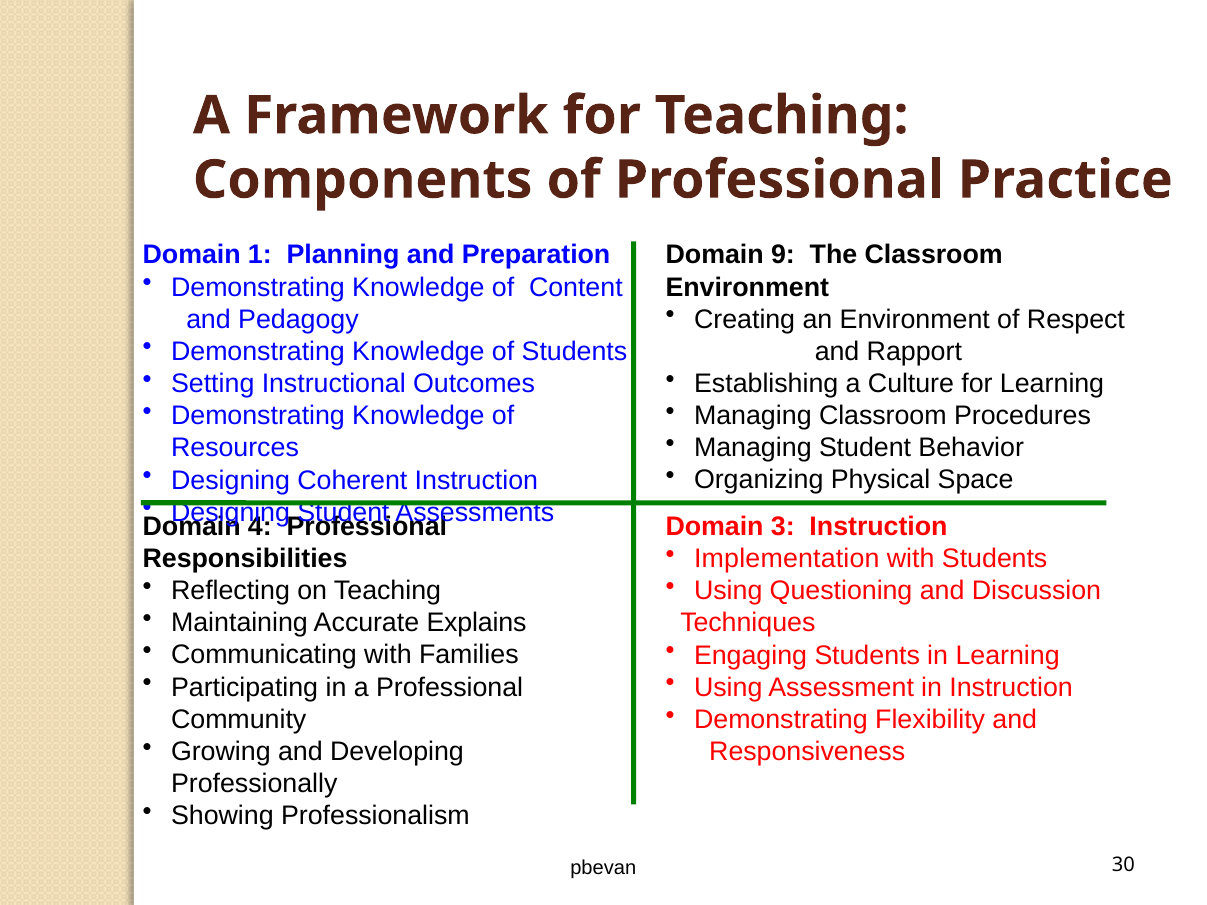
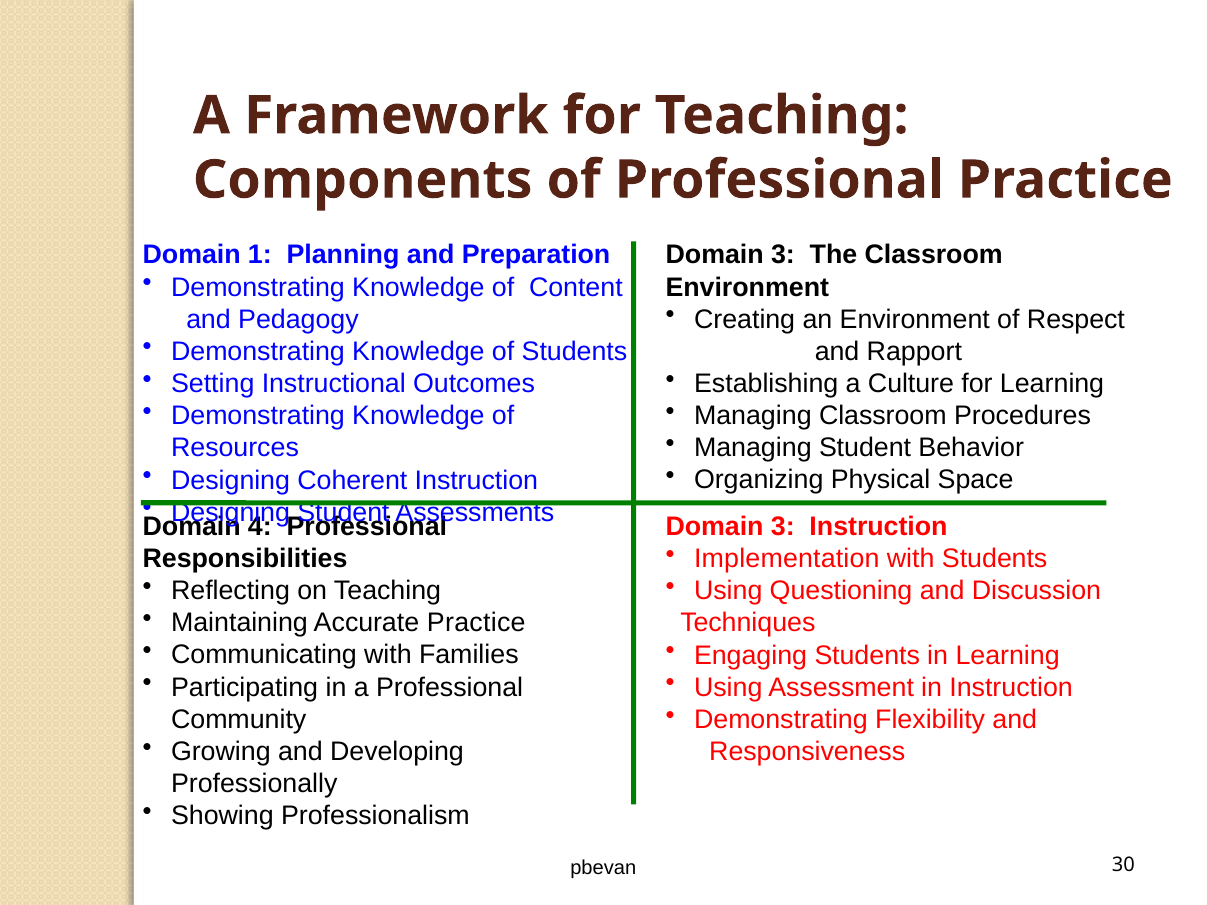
9: 9 -> 3 (783, 255)
Accurate Explains: Explains -> Practice (476, 623)
